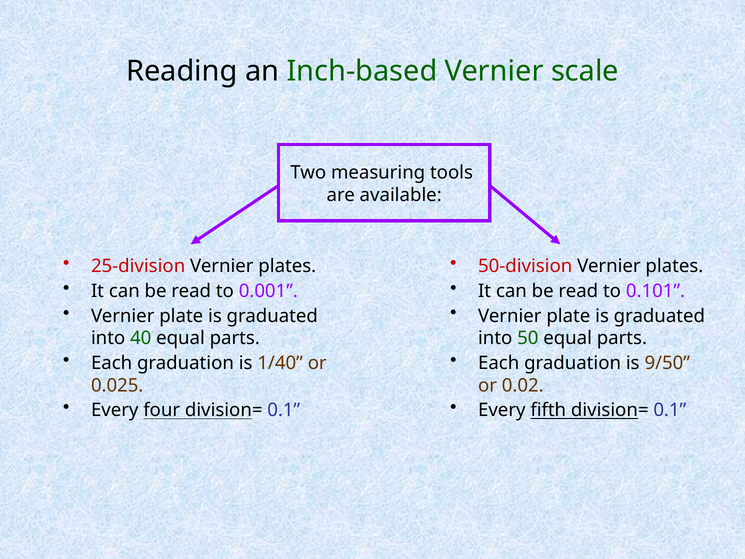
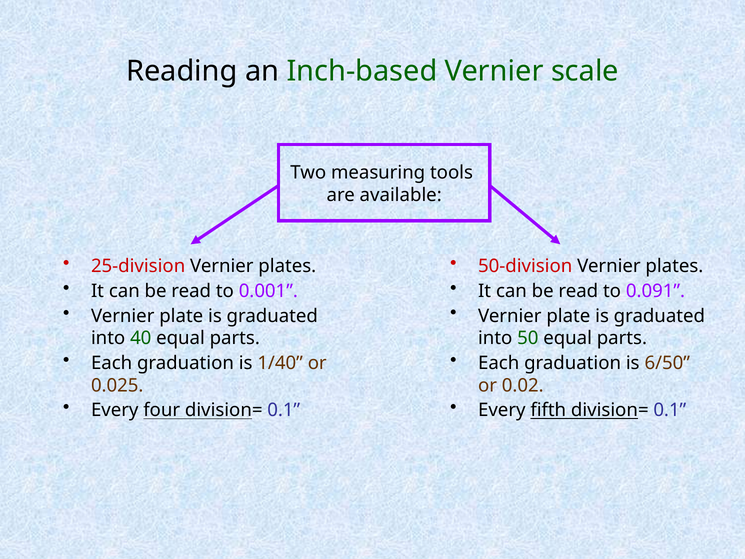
0.101: 0.101 -> 0.091 (655, 291)
9/50: 9/50 -> 6/50 (667, 363)
